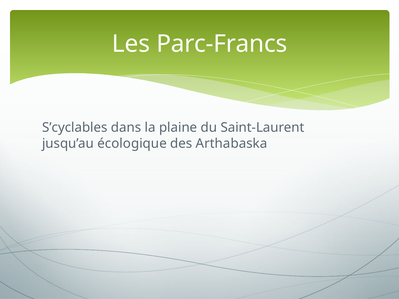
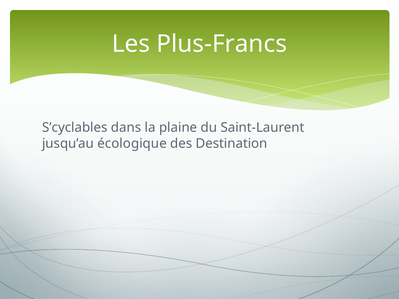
Parc-Francs: Parc-Francs -> Plus-Francs (222, 44)
Arthabaska: Arthabaska -> Destination (232, 144)
